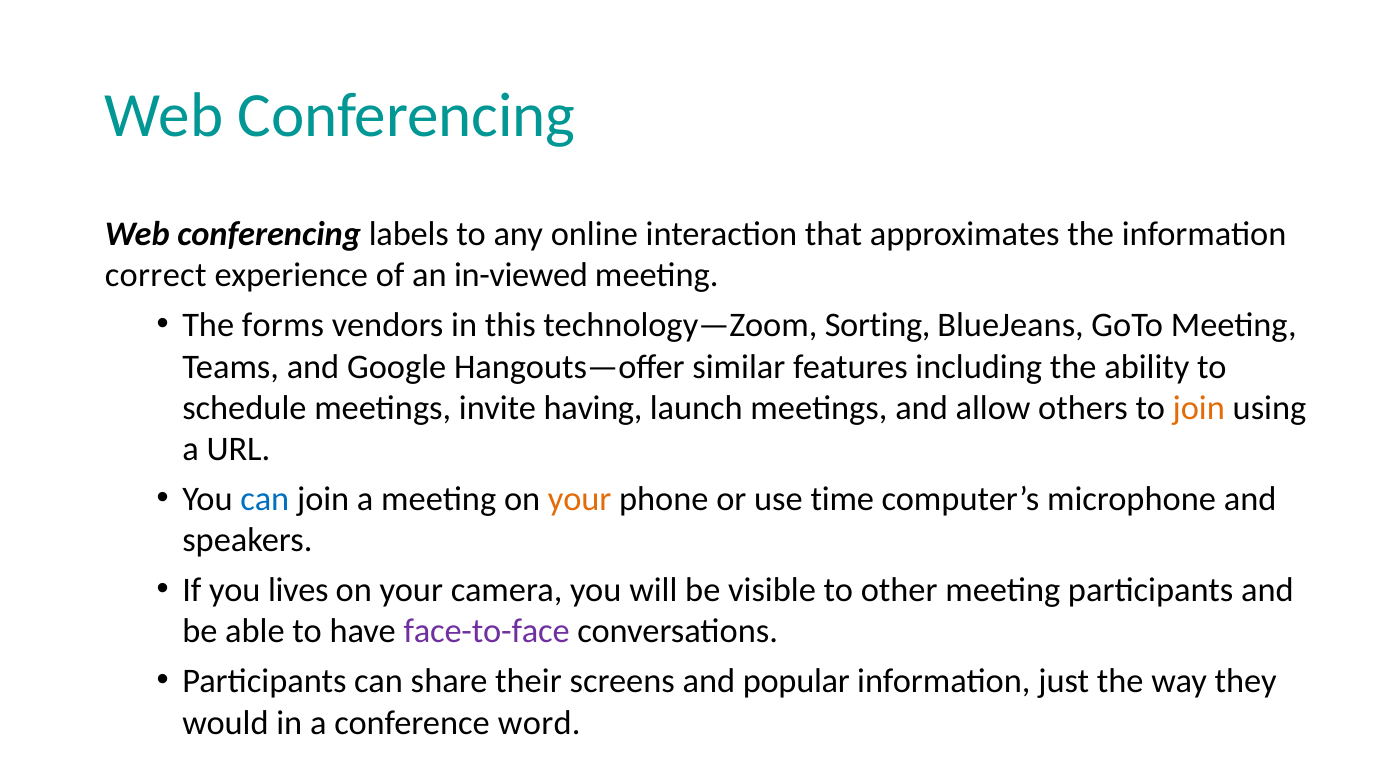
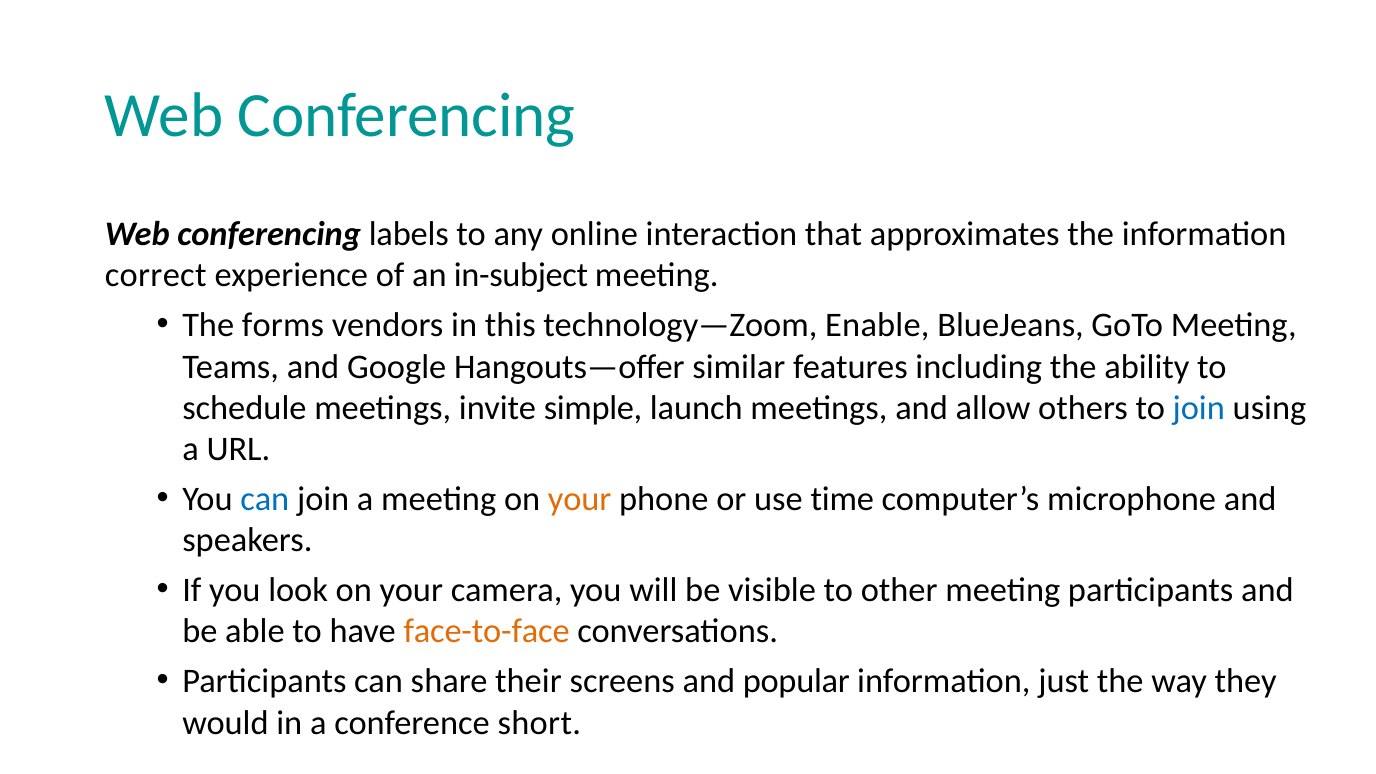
in-viewed: in-viewed -> in-subject (521, 276)
Sorting: Sorting -> Enable (877, 325)
having: having -> simple (593, 408)
join colour: orange -> blue (1199, 408)
lives: lives -> look (298, 590)
face-to-face colour: purple -> orange (487, 632)
word: word -> short (539, 723)
